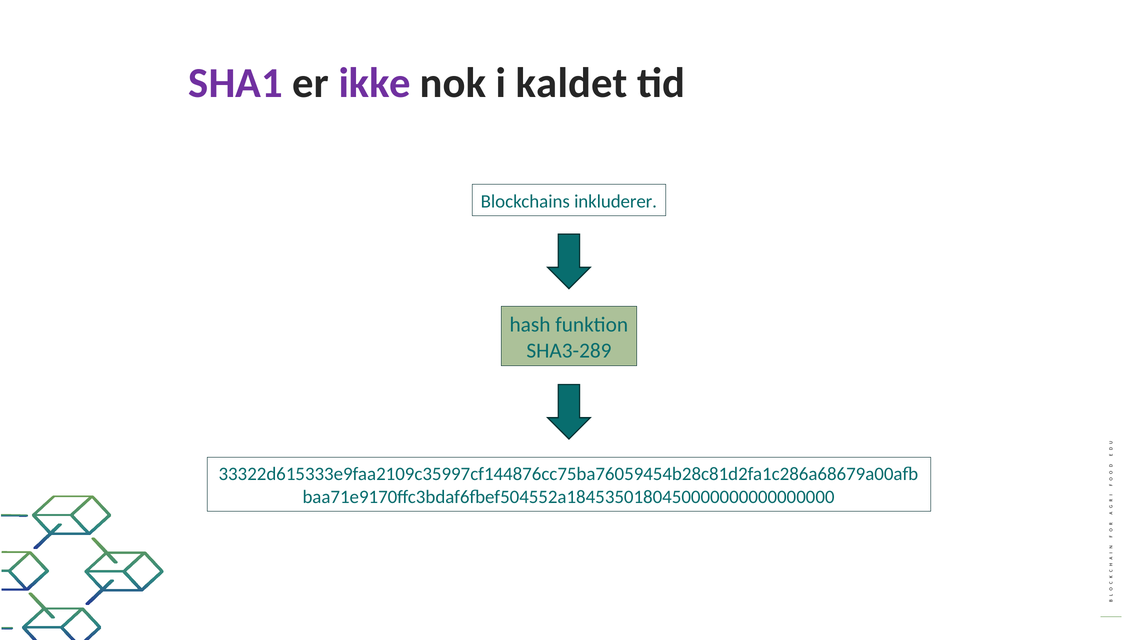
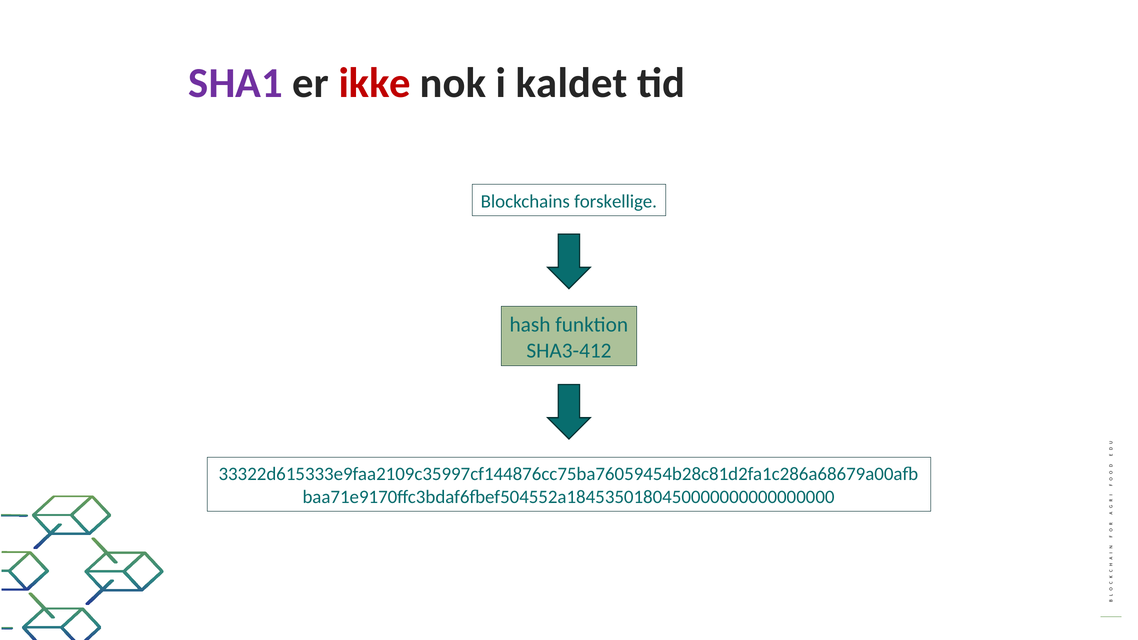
ikke colour: purple -> red (375, 83)
inkluderer: inkluderer -> forskellige (616, 201)
SHA3-289: SHA3-289 -> SHA3-412 (569, 351)
